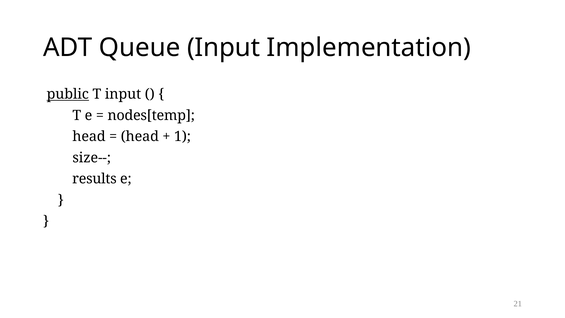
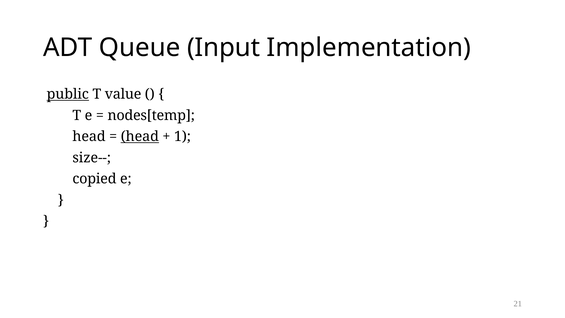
T input: input -> value (123, 94)
head underline: none -> present (140, 137)
results: results -> copied (94, 179)
